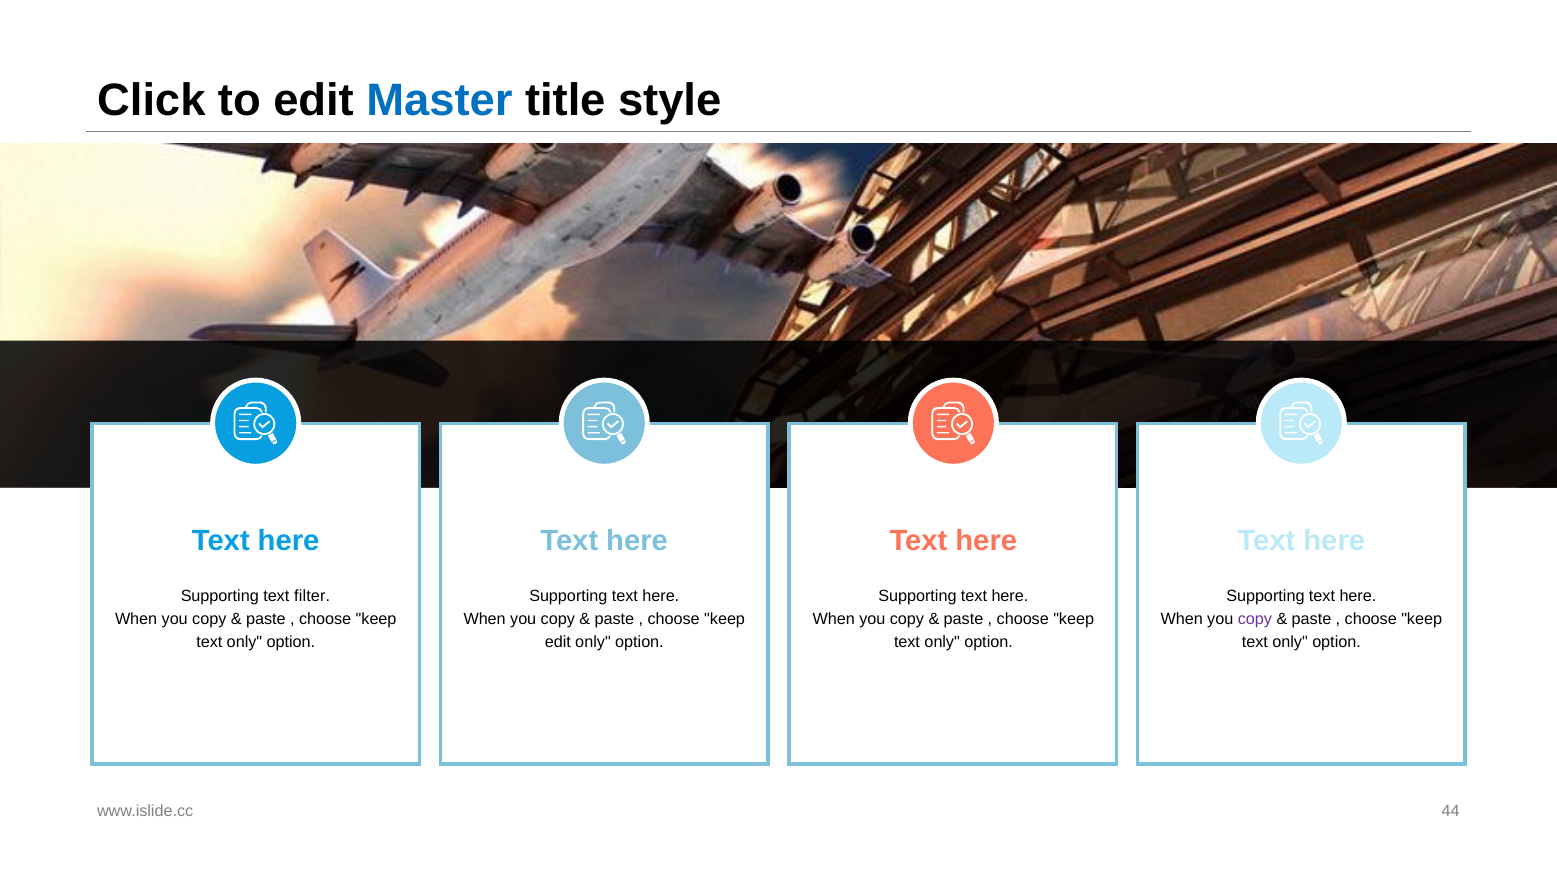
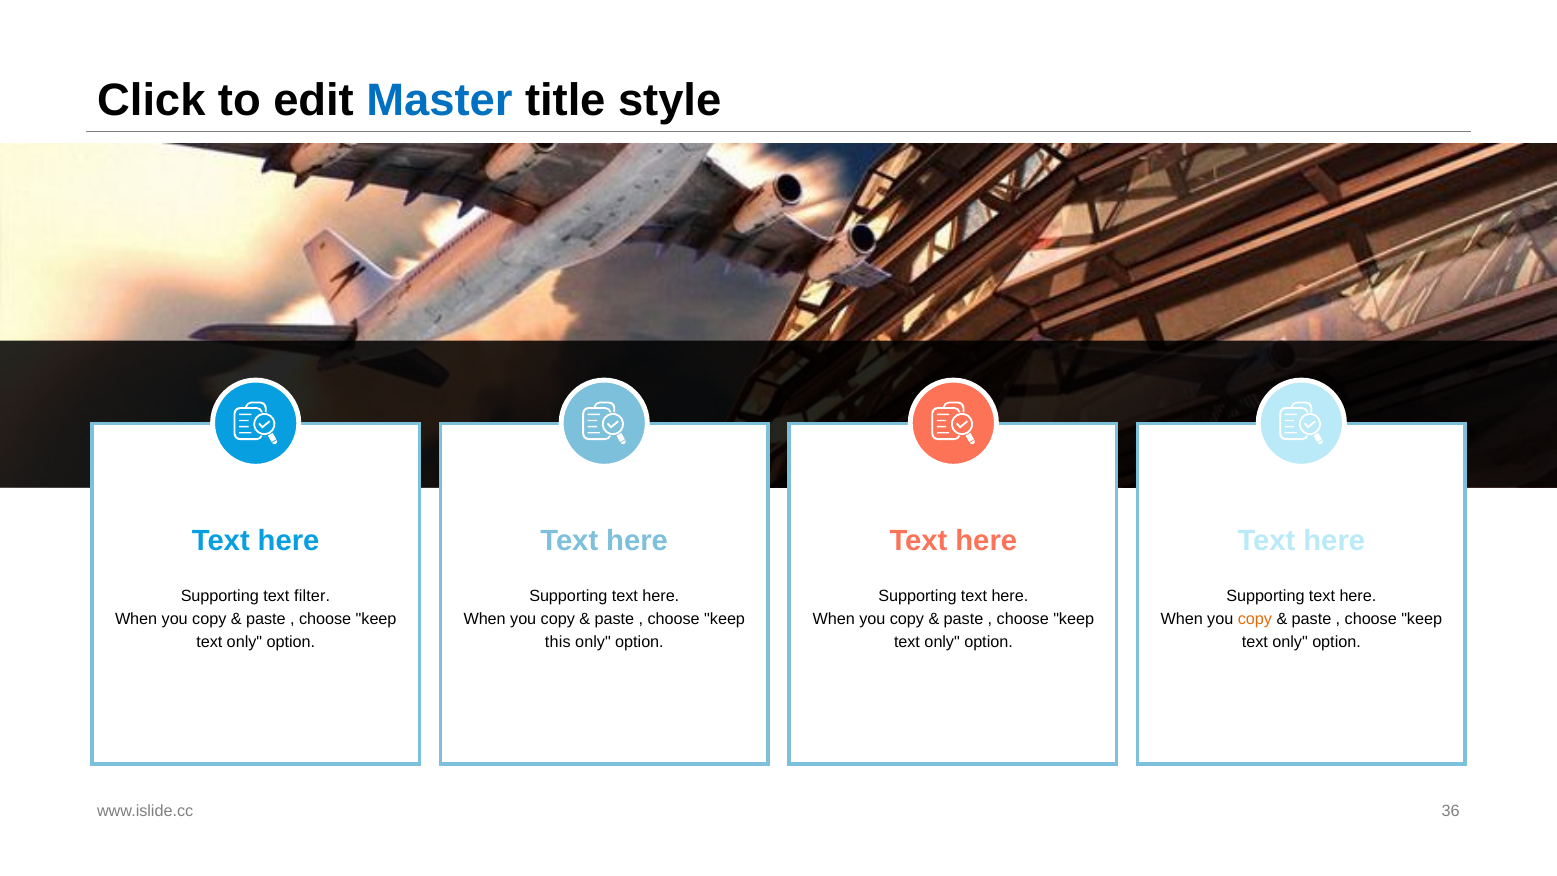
copy colour: purple -> orange (1255, 619)
edit: edit -> this (558, 642)
44: 44 -> 36 (1451, 811)
